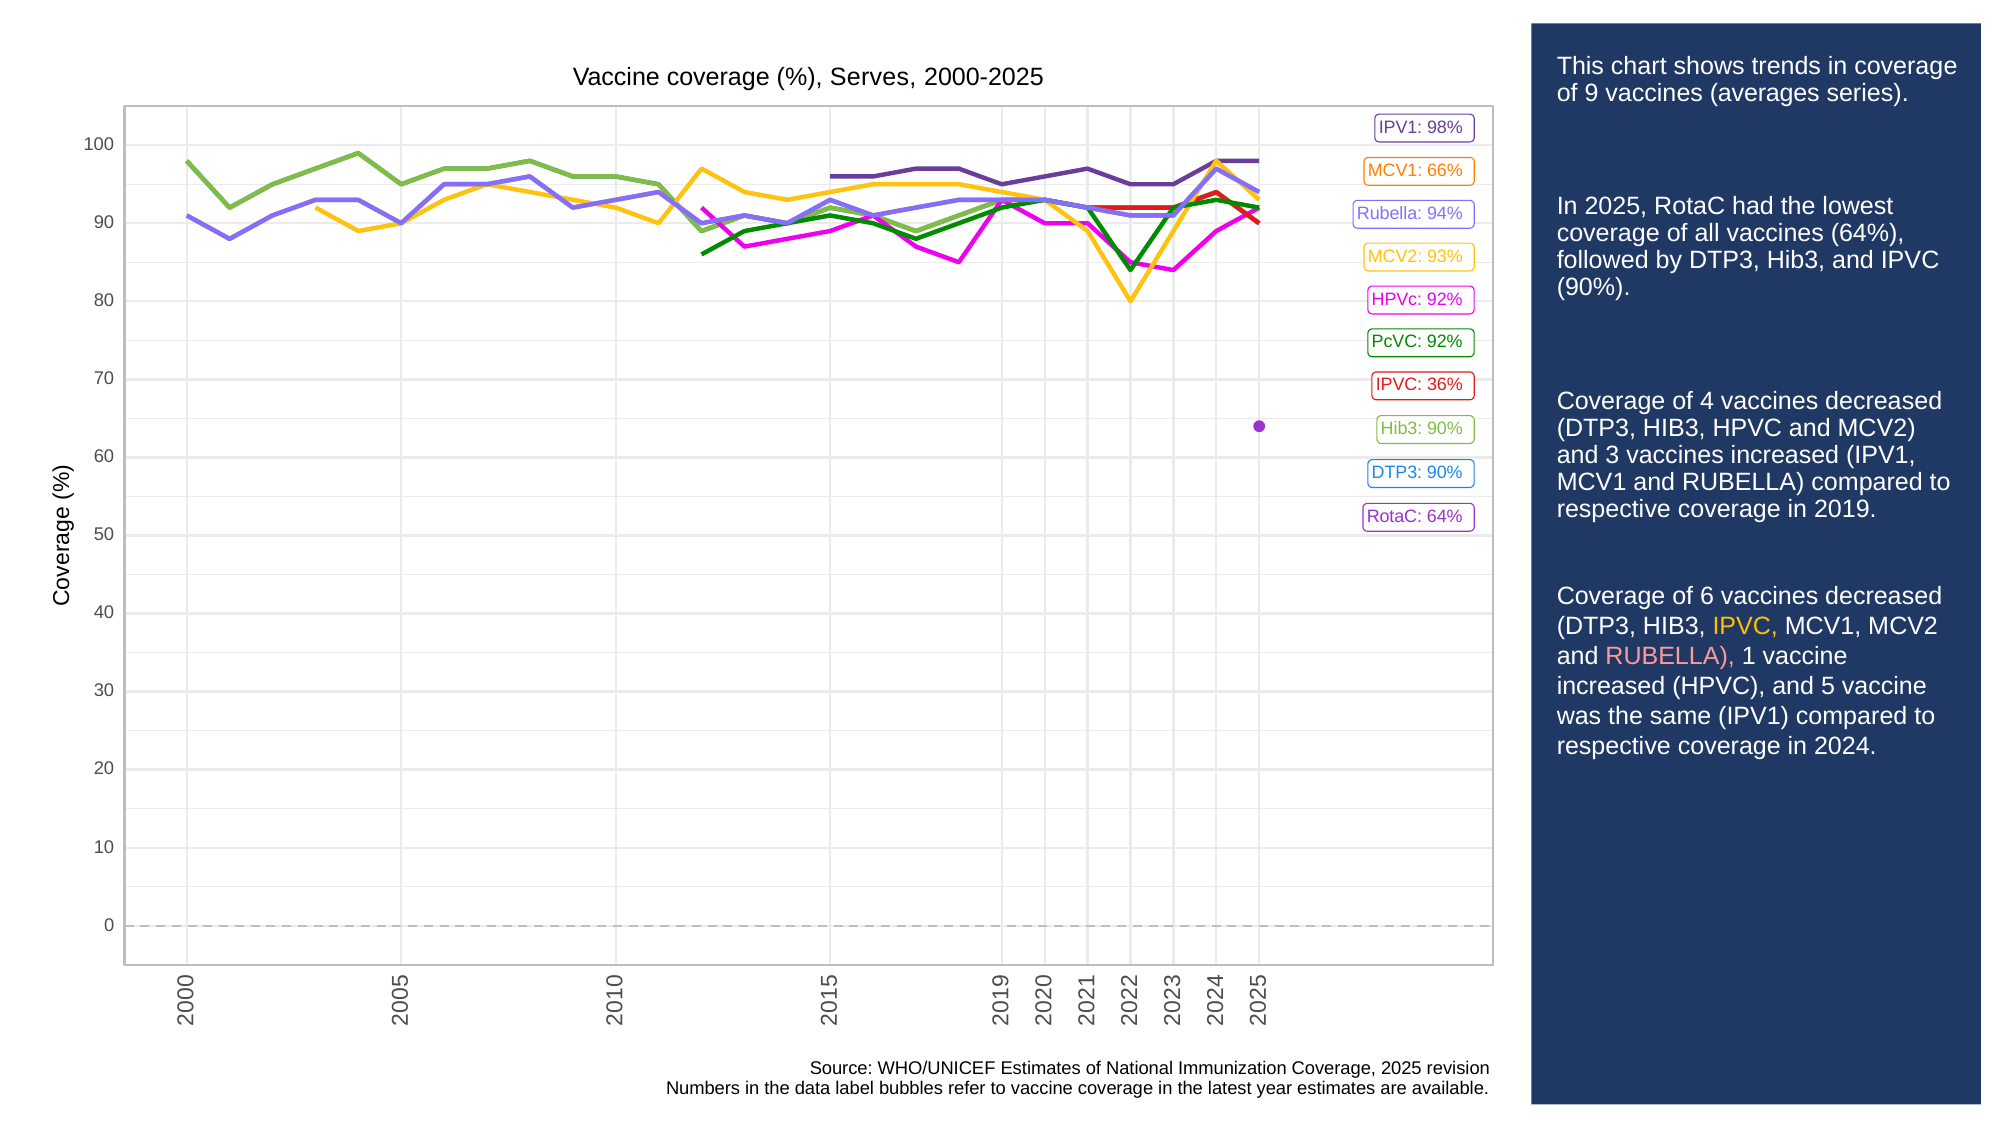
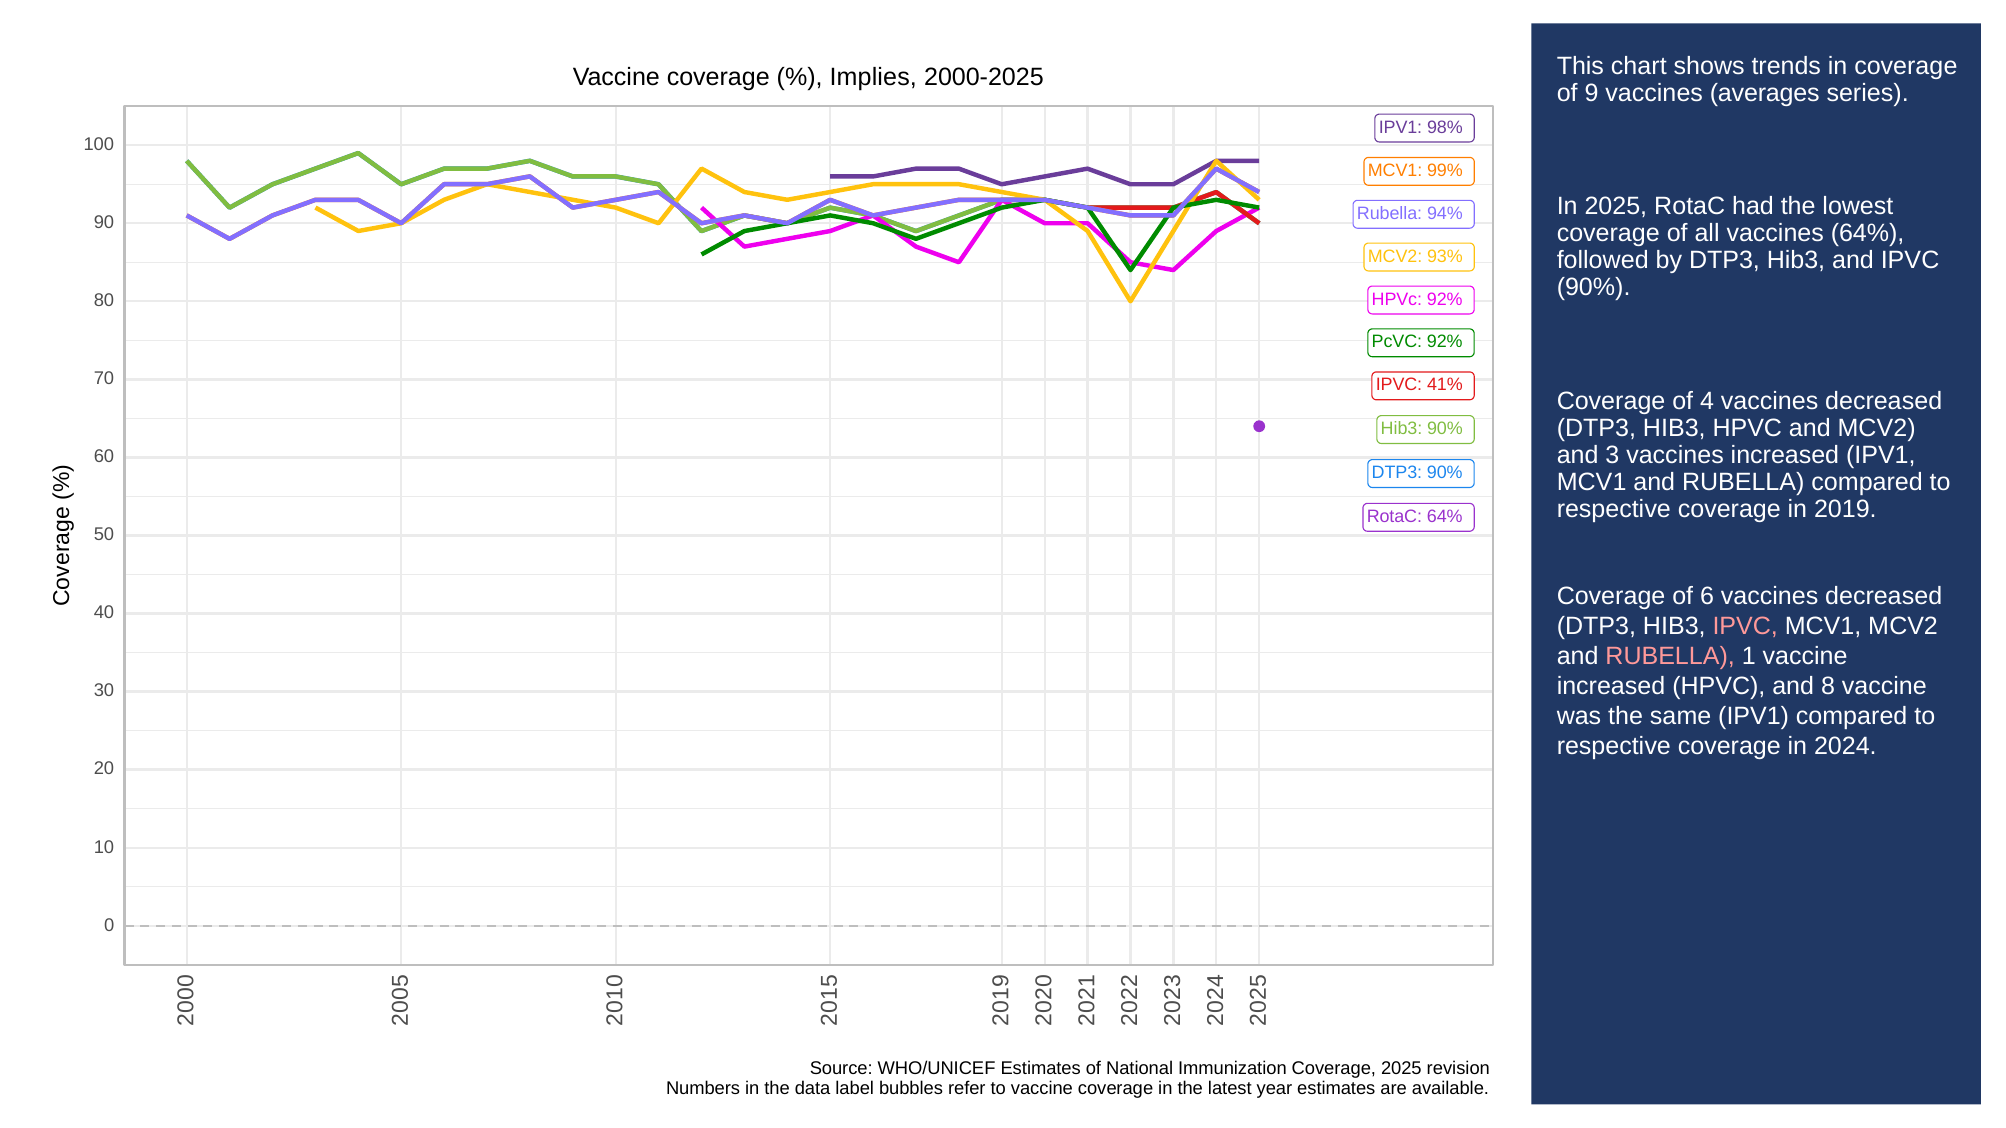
Serves: Serves -> Implies (873, 77)
66%: 66% -> 99% (1445, 171)
36%: 36% -> 41% (1445, 385)
IPVC colour: yellow -> pink (1745, 626)
and 5: 5 -> 8 (1828, 687)
